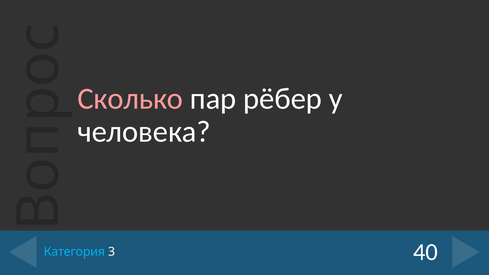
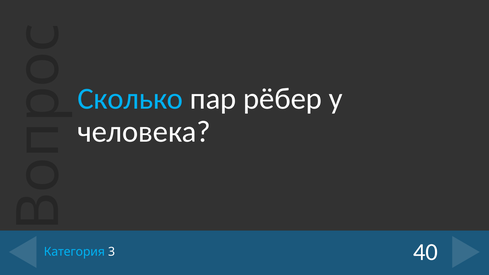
Сколько colour: pink -> light blue (130, 99)
